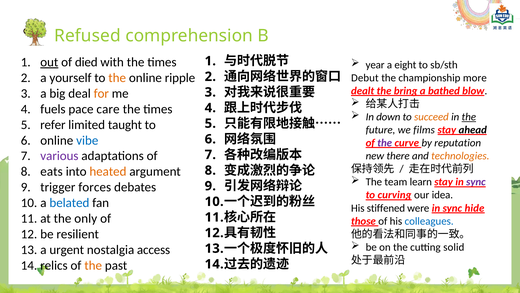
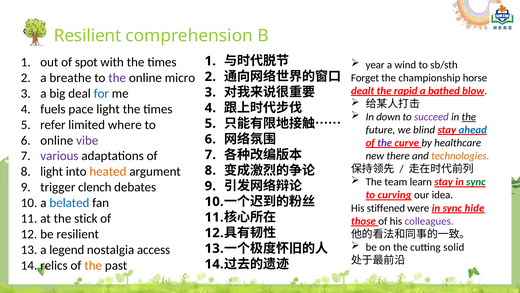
Refused: Refused -> Resilient (88, 36)
out underline: present -> none (49, 62)
died: died -> spot (86, 62)
eight: eight -> wind (405, 65)
yourself: yourself -> breathe (70, 78)
the colour: orange -> purple (117, 78)
ripple: ripple -> micro (180, 78)
Debut: Debut -> Forget (365, 78)
more: more -> horse (475, 78)
bring: bring -> rapid (406, 91)
for colour: orange -> blue (101, 93)
pace care: care -> light (108, 109)
succeed colour: orange -> purple (431, 117)
taught: taught -> where (125, 125)
films: films -> blind (424, 130)
ahead colour: black -> blue (473, 130)
vibe colour: blue -> purple (87, 140)
reputation: reputation -> healthcare (458, 143)
eats: eats -> light (52, 171)
sync colour: purple -> green (476, 182)
forces: forces -> clench (95, 187)
only: only -> stick (86, 218)
colleagues colour: blue -> purple (429, 221)
urgent: urgent -> legend (67, 249)
